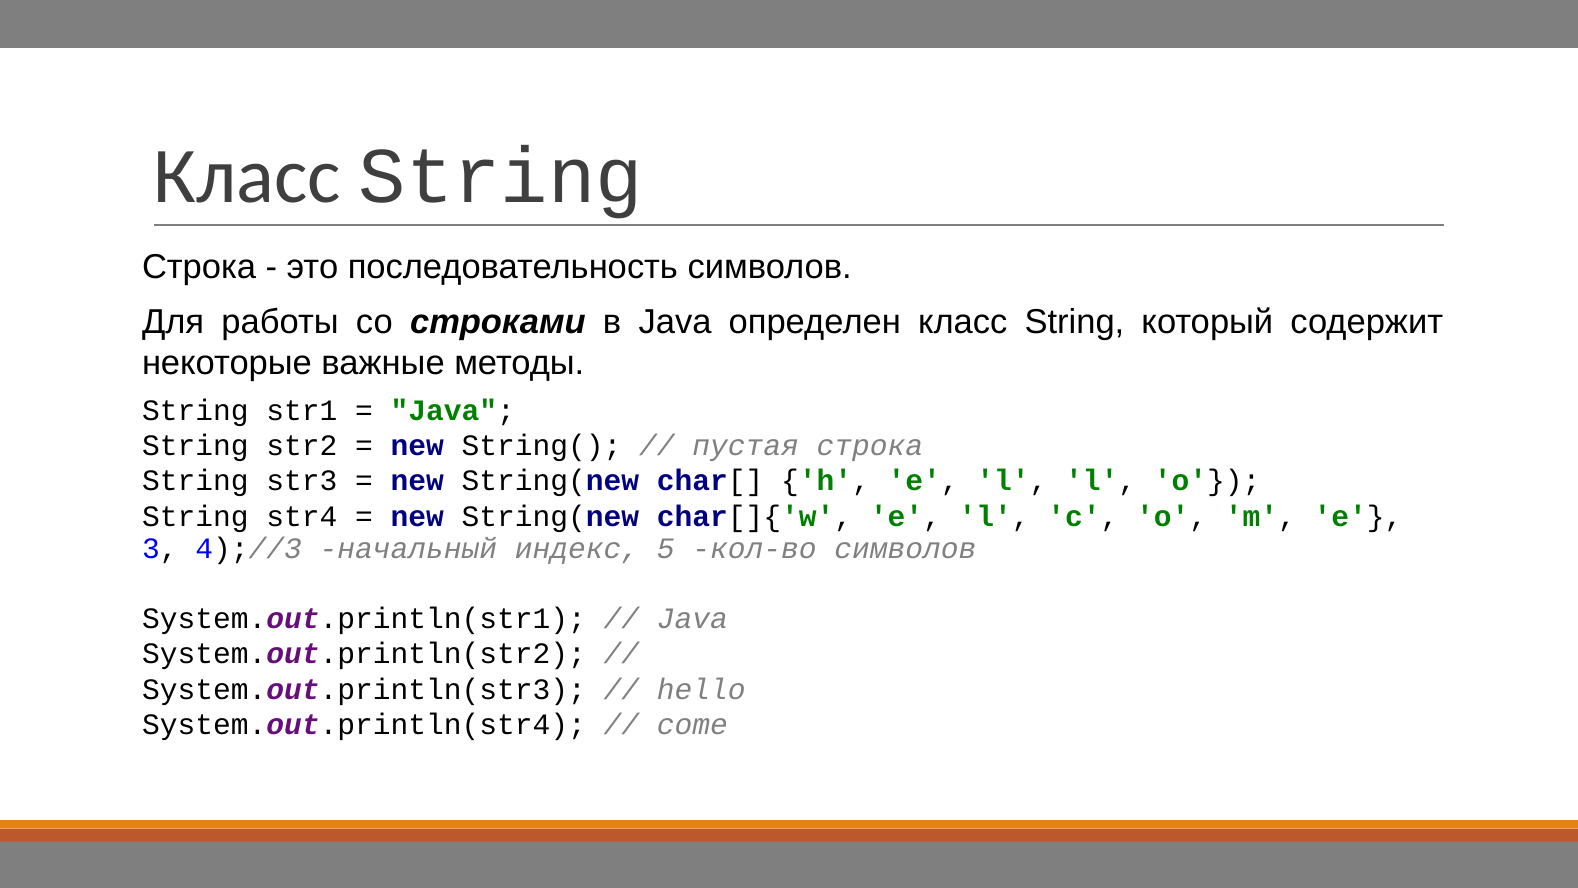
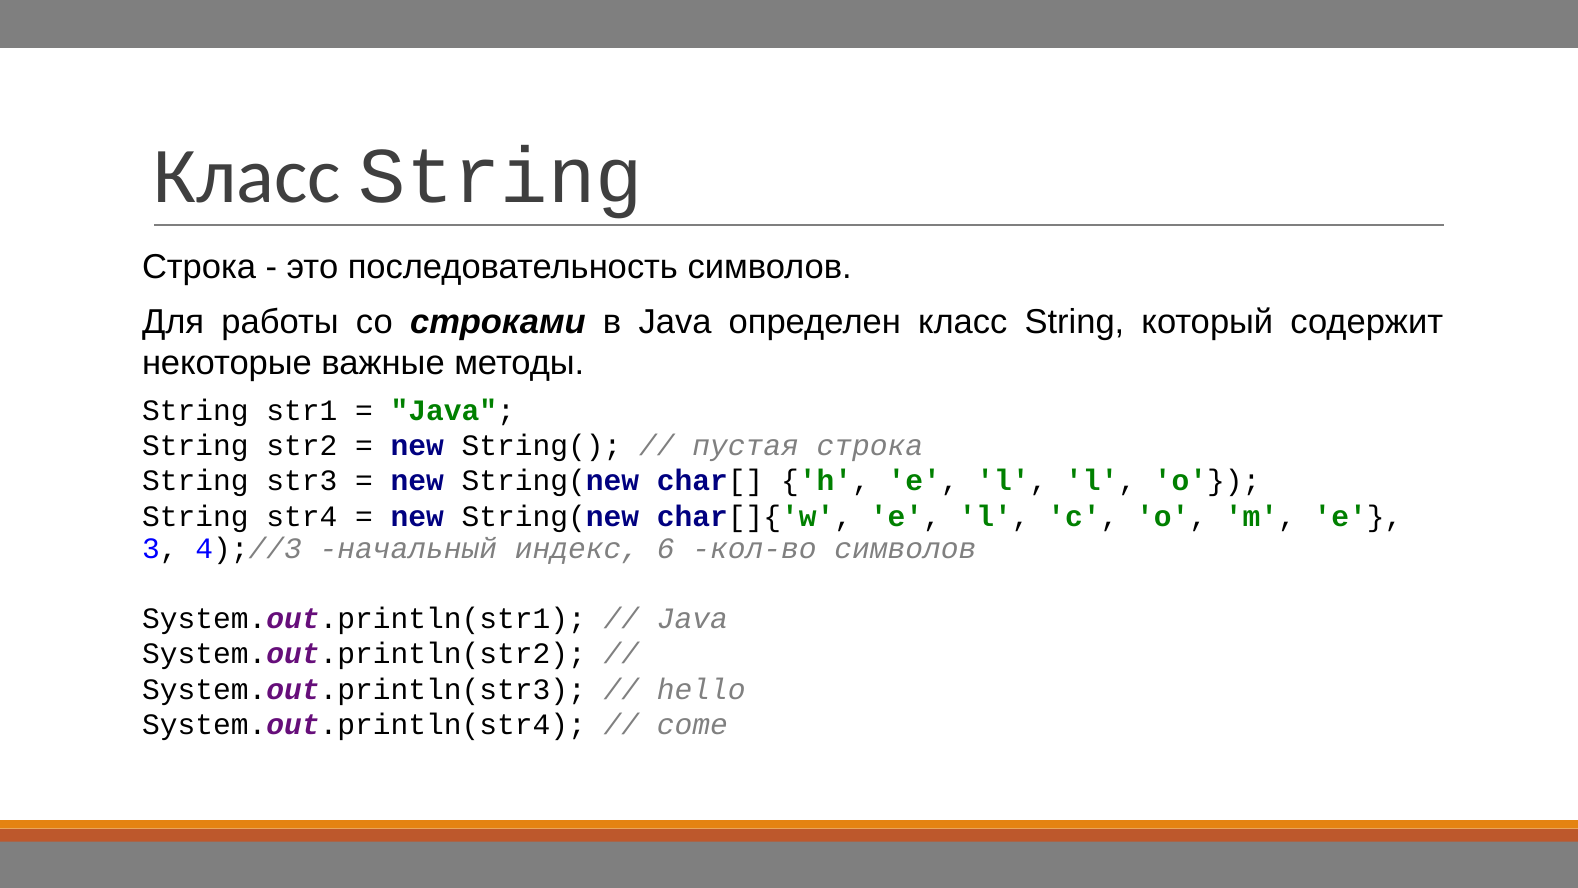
5: 5 -> 6 (666, 548)
